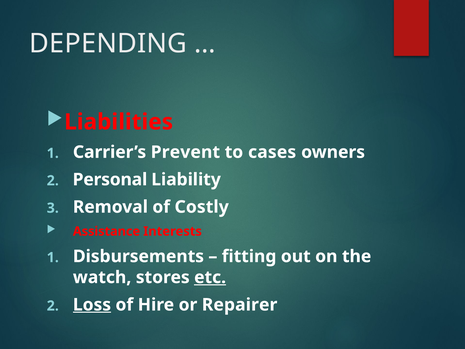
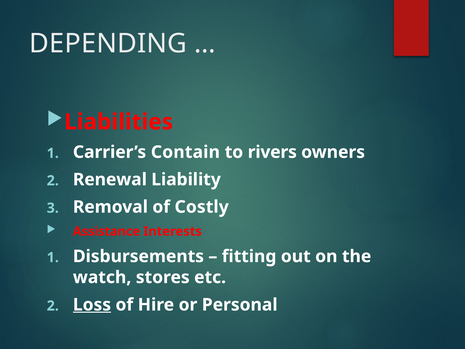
Prevent: Prevent -> Contain (185, 152)
cases: cases -> rivers (272, 152)
Personal: Personal -> Renewal (110, 179)
etc underline: present -> none (210, 277)
Repairer: Repairer -> Personal (240, 305)
